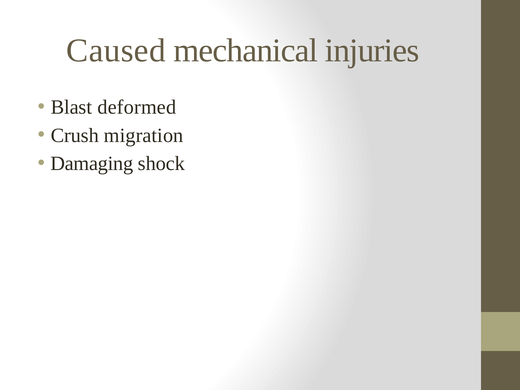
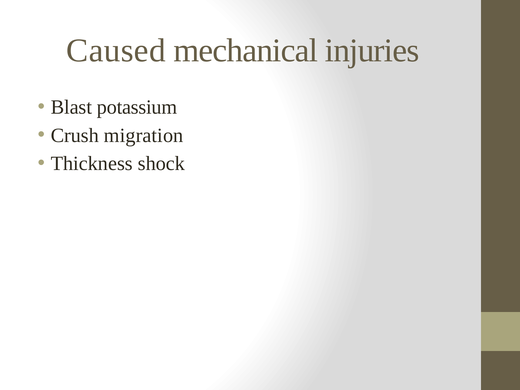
deformed: deformed -> potassium (137, 107)
Damaging: Damaging -> Thickness (92, 164)
